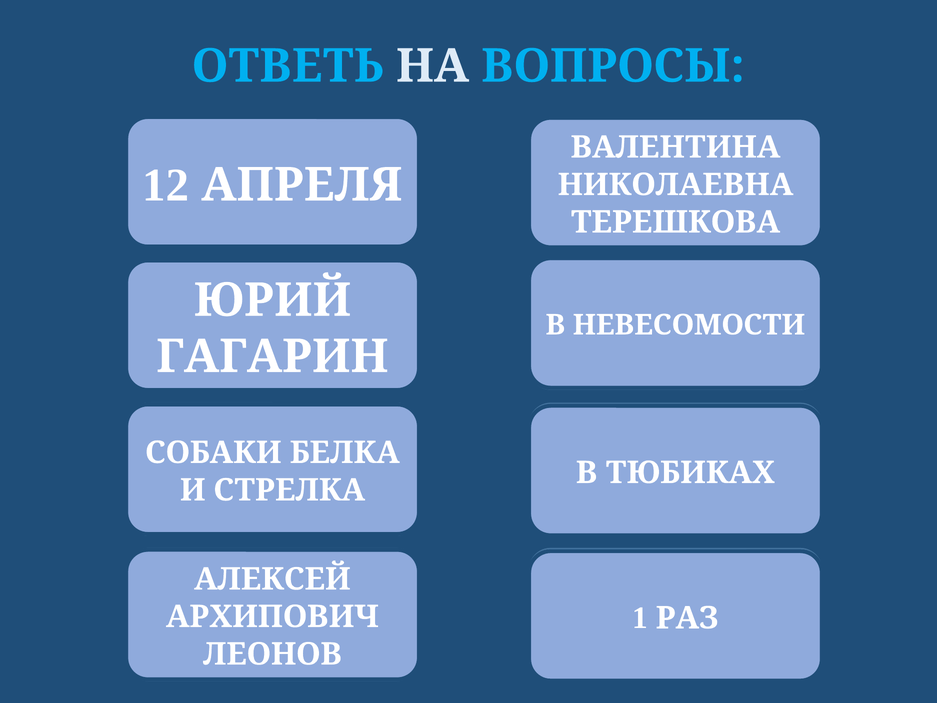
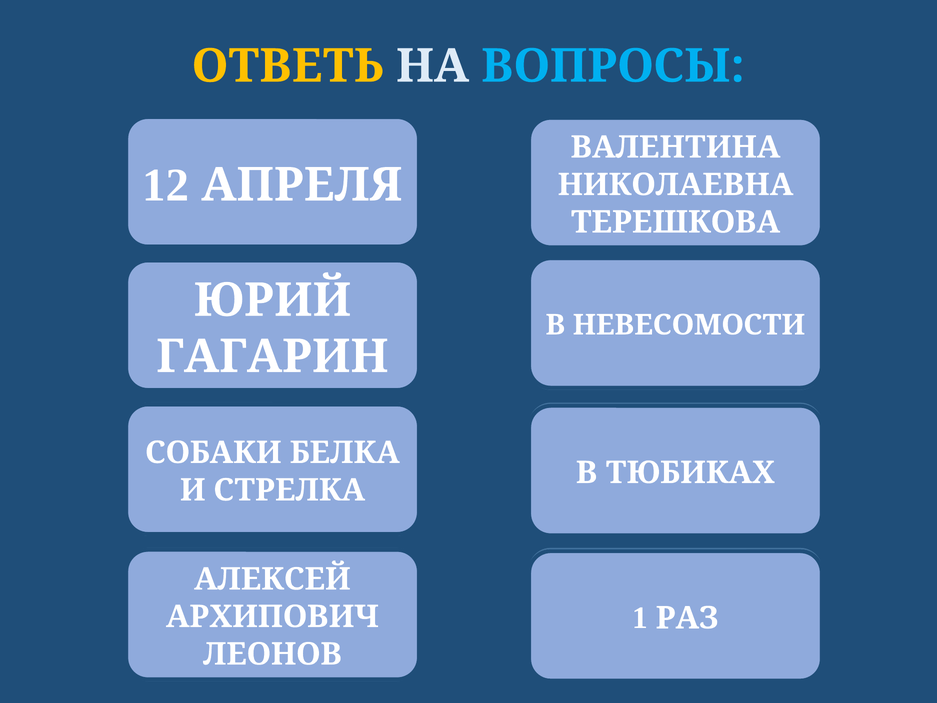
ОТВЕТЬ colour: light blue -> yellow (288, 66)
